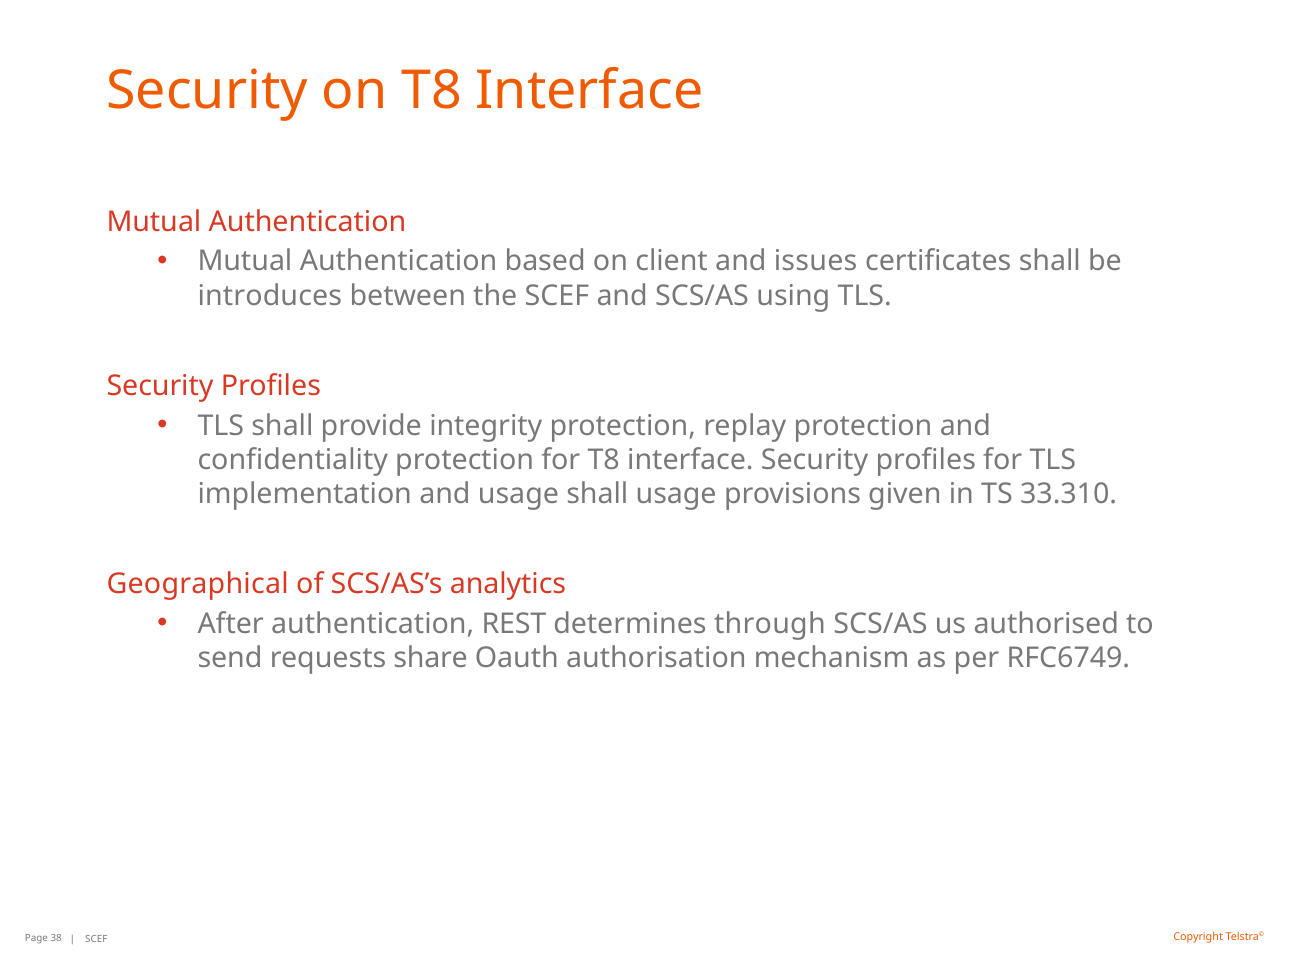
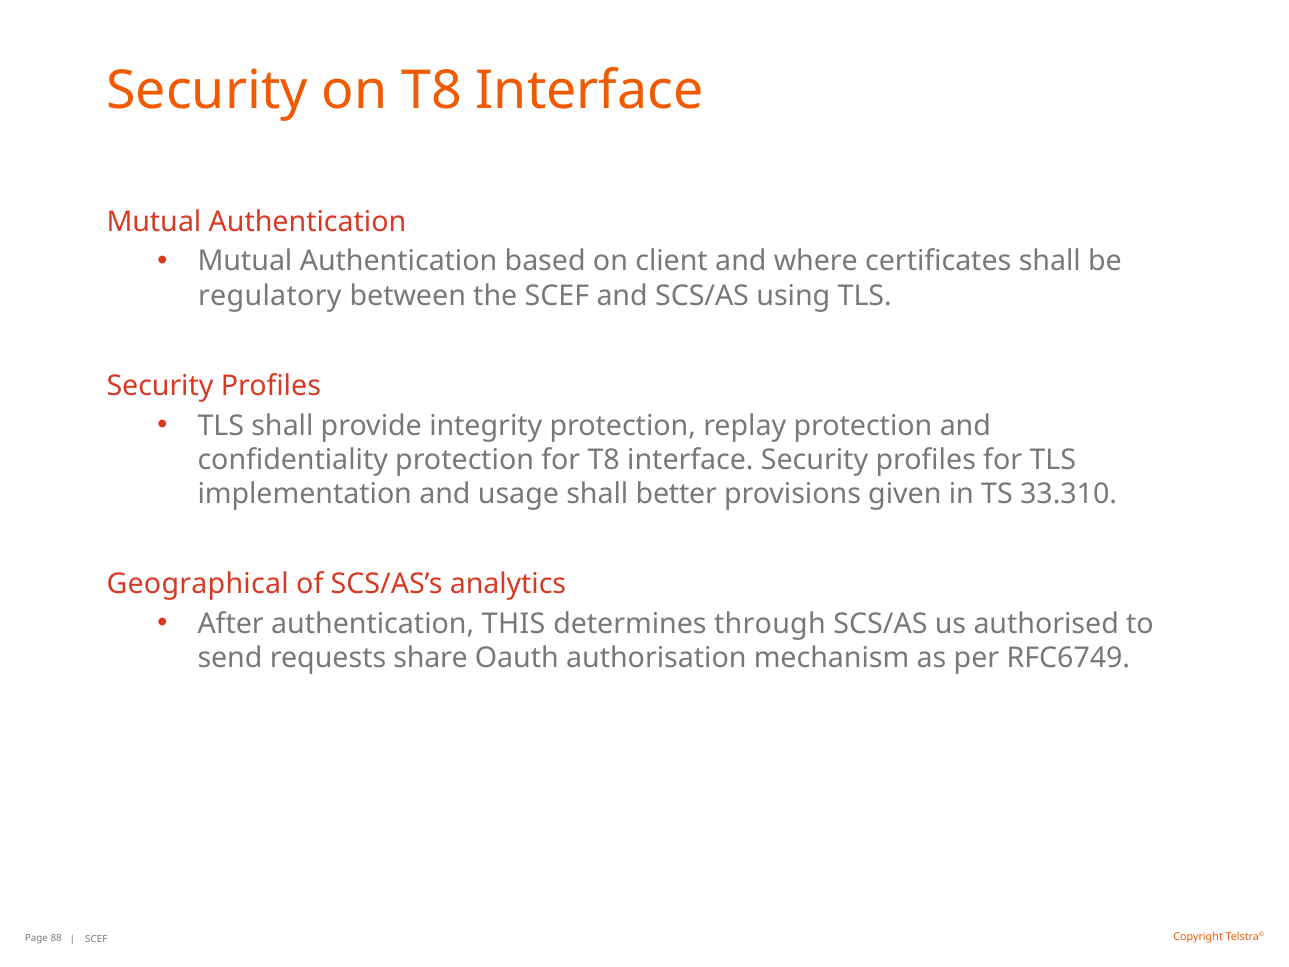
issues: issues -> where (816, 261)
introduces: introduces -> regulatory (270, 296)
shall usage: usage -> better (676, 494)
REST: REST -> THIS (514, 624)
38: 38 -> 88 (56, 938)
